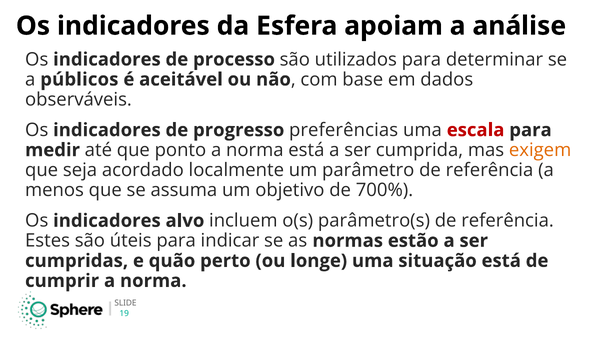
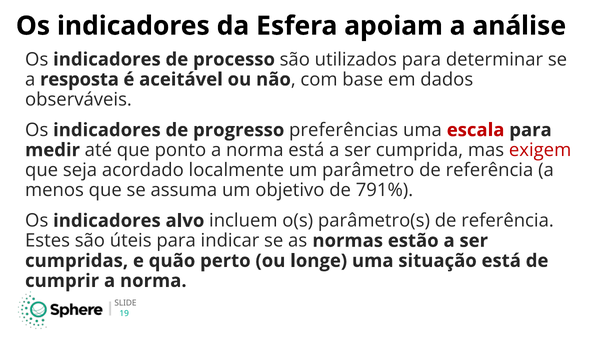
públicos: públicos -> resposta (79, 79)
exigem colour: orange -> red (540, 150)
700%: 700% -> 791% (384, 190)
